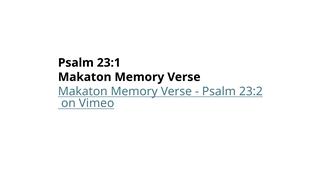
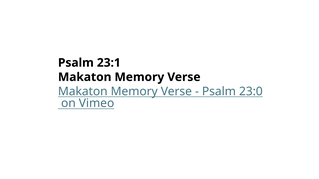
23:2: 23:2 -> 23:0 (251, 92)
